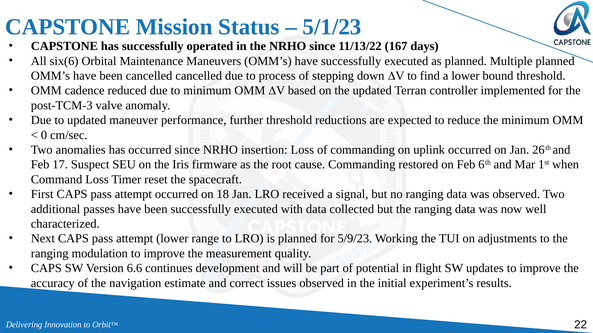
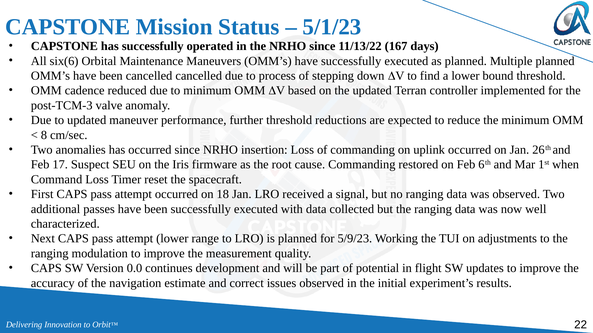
0: 0 -> 8 (44, 135)
6.6: 6.6 -> 0.0 (134, 269)
